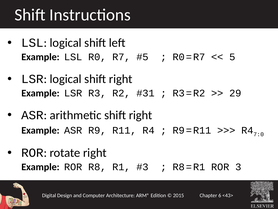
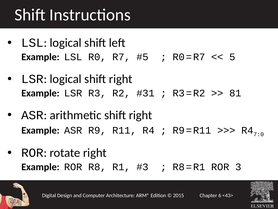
29: 29 -> 81 (235, 93)
